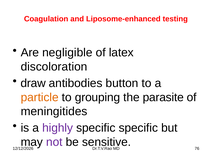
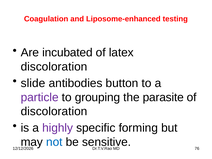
negligible: negligible -> incubated (67, 53)
draw: draw -> slide (33, 83)
particle colour: orange -> purple (40, 97)
meningitides: meningitides -> discoloration (54, 111)
specific specific: specific -> forming (138, 128)
not colour: purple -> blue (54, 142)
